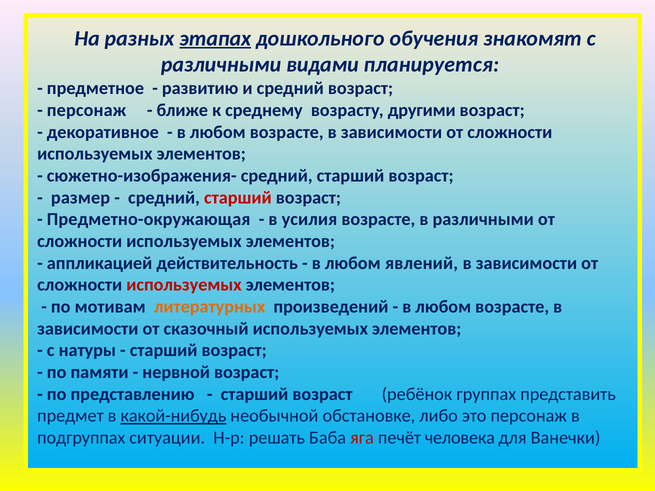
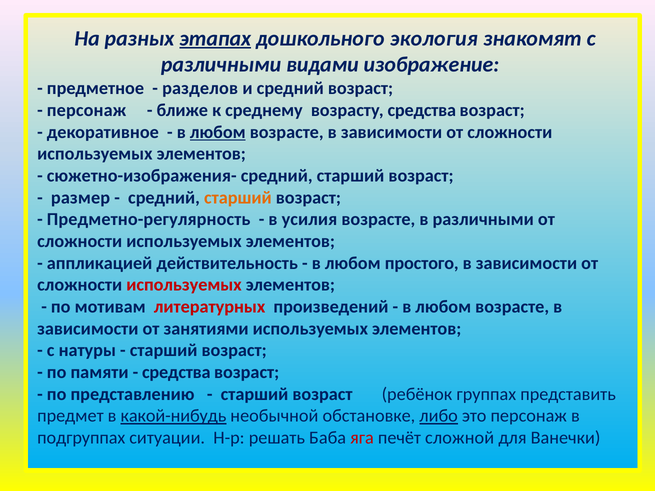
обучения: обучения -> экология (434, 39)
планируется: планируется -> изображение (431, 65)
развитию: развитию -> разделов (200, 88)
возрасту другими: другими -> средства (422, 110)
любом underline: none -> present (218, 132)
старший colour: red -> orange (238, 198)
Предметно-окружающая: Предметно-окружающая -> Предметно-регулярность (149, 220)
явлений: явлений -> простого (422, 263)
литературных colour: orange -> red (210, 307)
сказочный: сказочный -> занятиями (206, 329)
нервной: нервной -> средства (176, 372)
либо underline: none -> present (439, 416)
человека: человека -> сложной (460, 438)
